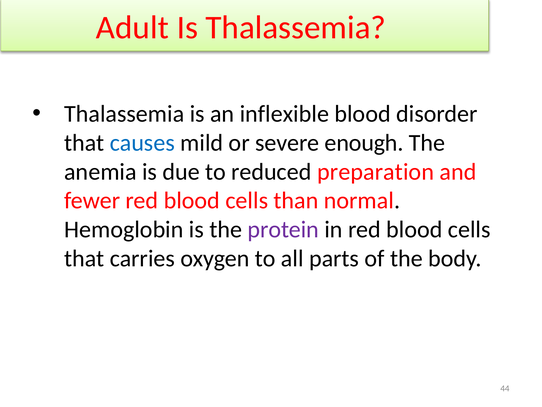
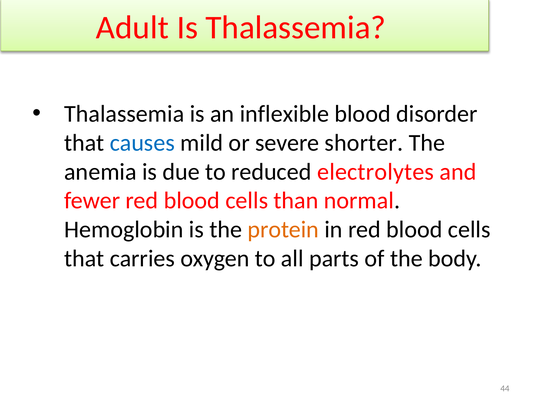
enough: enough -> shorter (364, 143)
preparation: preparation -> electrolytes (376, 172)
protein colour: purple -> orange (283, 229)
